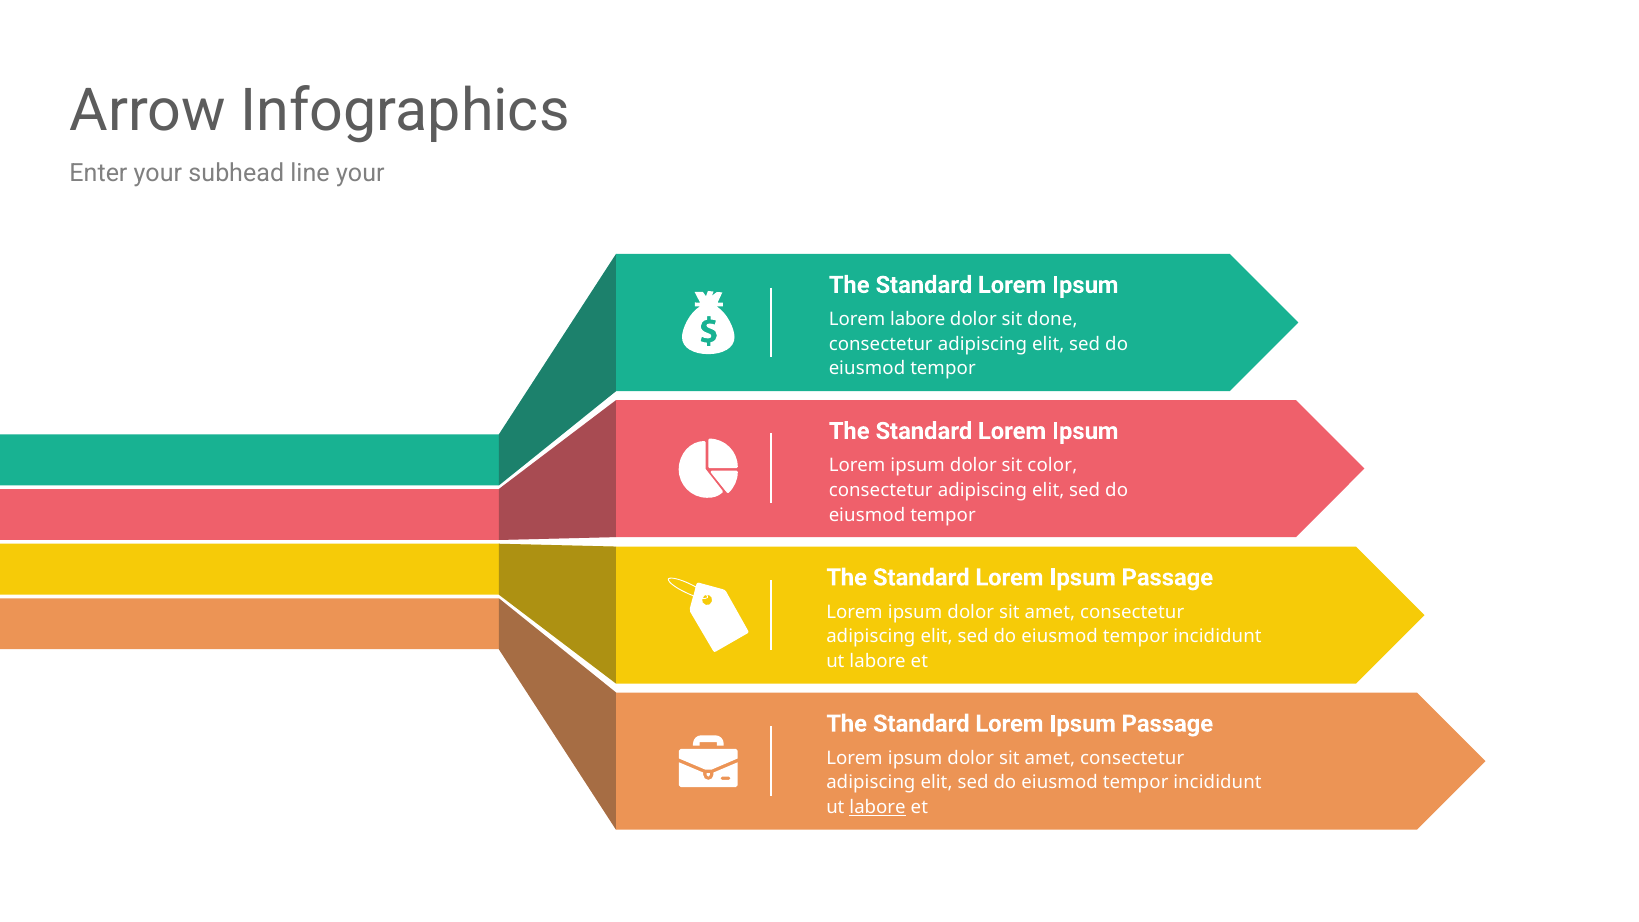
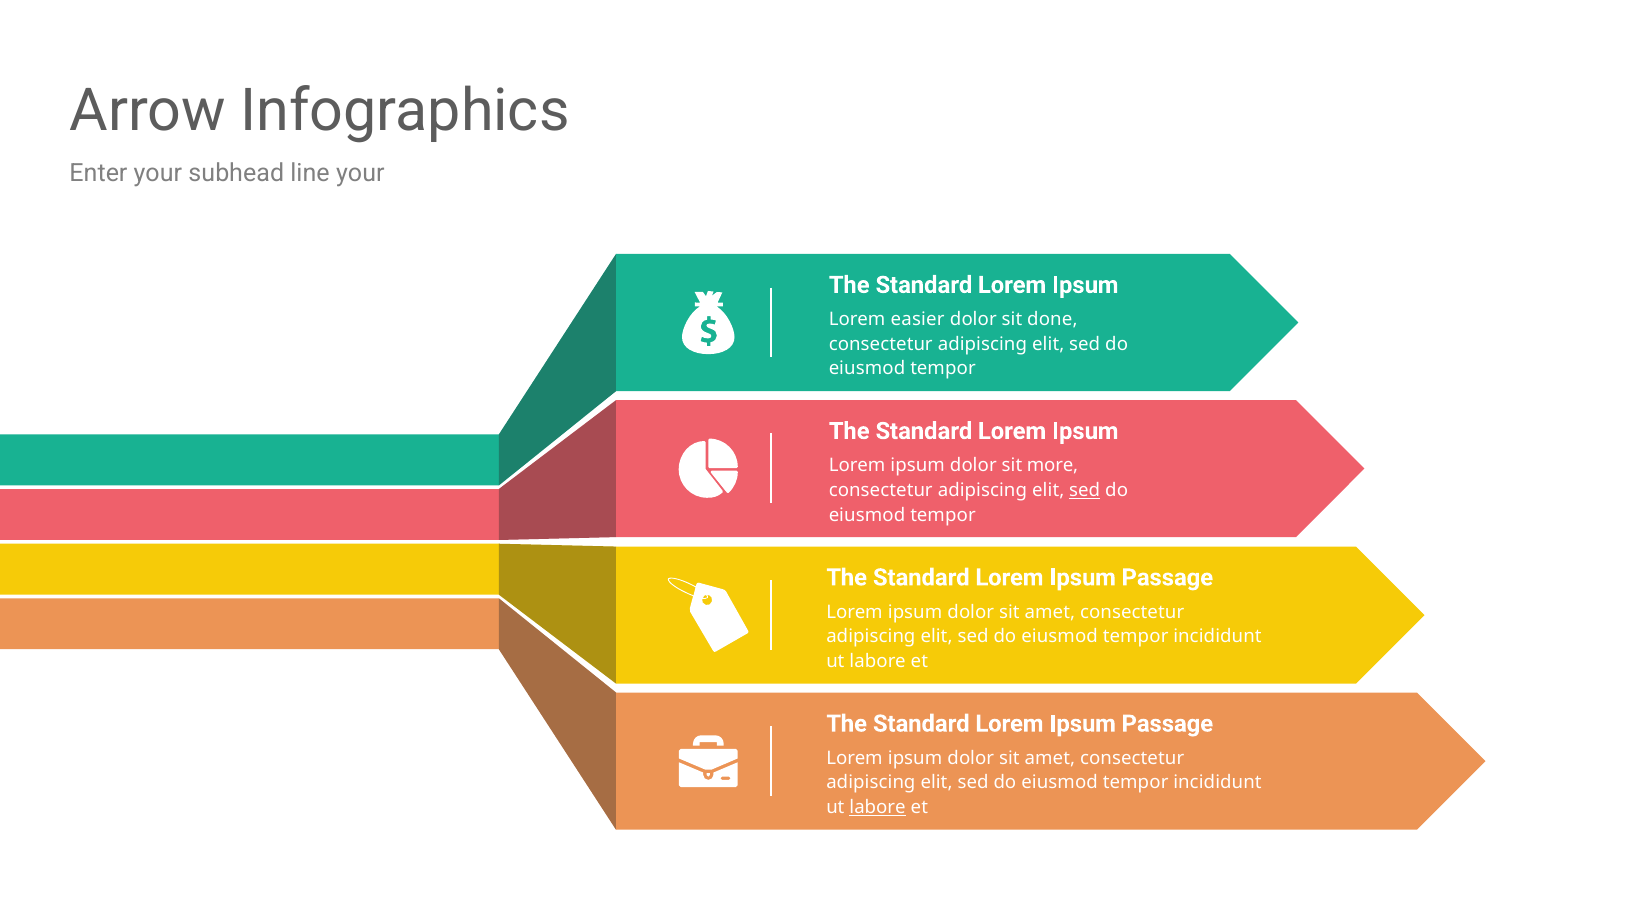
Lorem labore: labore -> easier (918, 319)
color: color -> more (1053, 465)
sed underline: none -> present (1085, 490)
